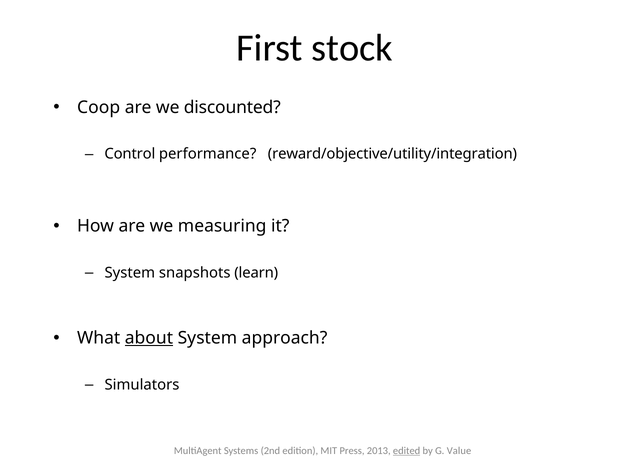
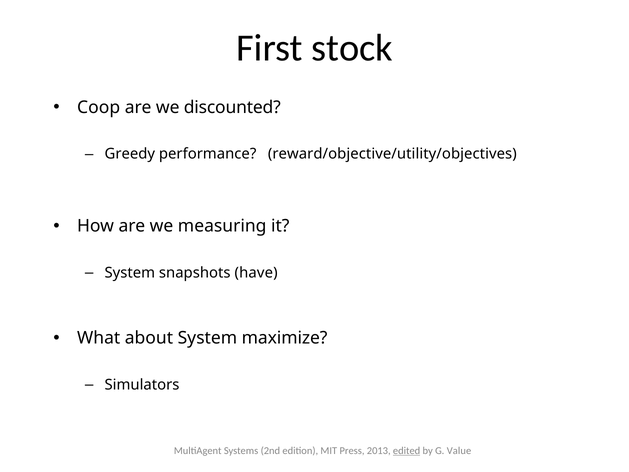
Control: Control -> Greedy (130, 154)
reward/objective/utility/integration: reward/objective/utility/integration -> reward/objective/utility/objectives (392, 154)
learn: learn -> have (256, 273)
about underline: present -> none (149, 338)
approach: approach -> maximize (285, 338)
